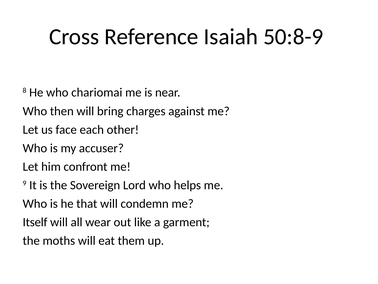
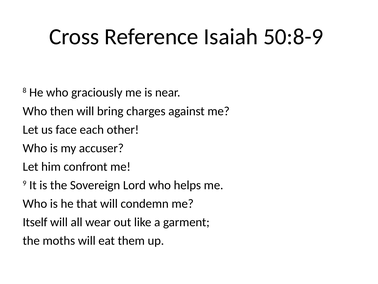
chariomai: chariomai -> graciously (97, 92)
